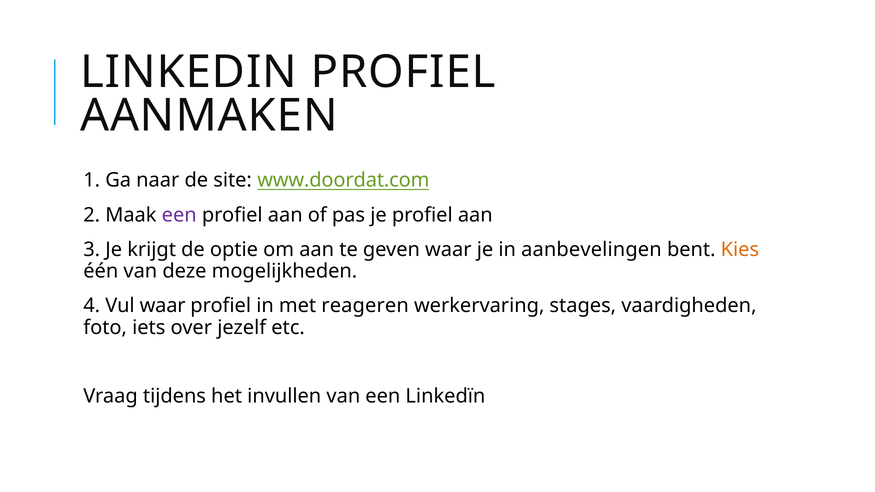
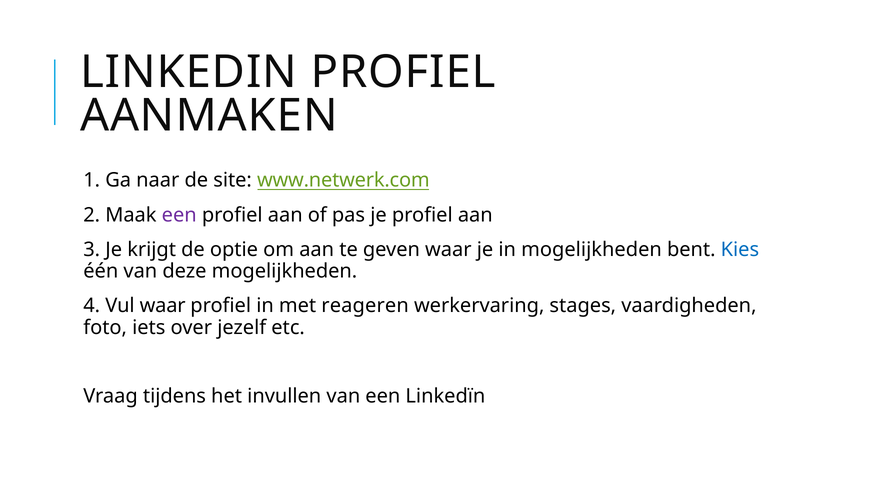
www.doordat.com: www.doordat.com -> www.netwerk.com (343, 180)
in aanbevelingen: aanbevelingen -> mogelijkheden (592, 250)
Kies colour: orange -> blue (740, 250)
